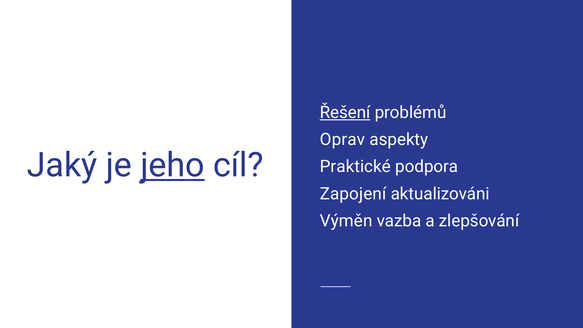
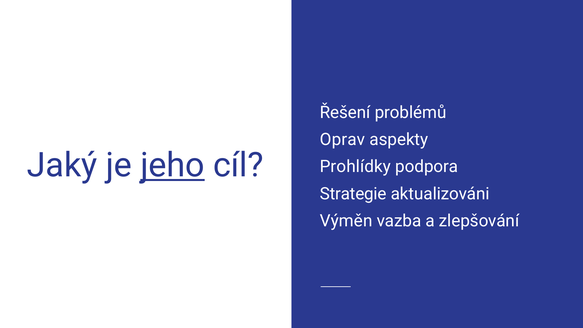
Řešení underline: present -> none (345, 113)
Praktické: Praktické -> Prohlídky (355, 167)
Zapojení: Zapojení -> Strategie (353, 194)
